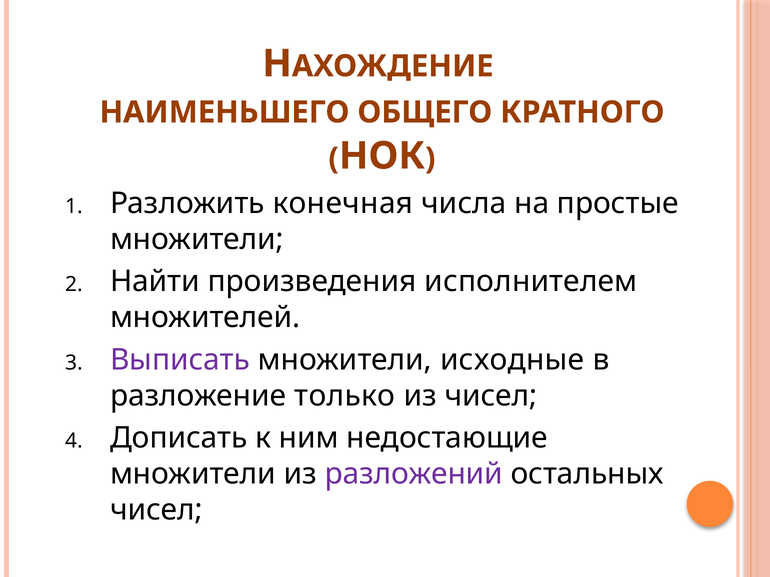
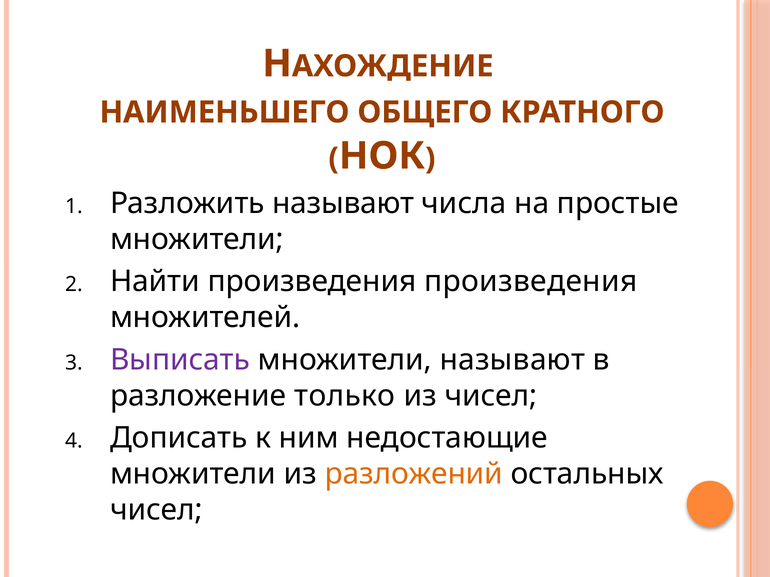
Разложить конечная: конечная -> называют (343, 203)
произведения исполнителем: исполнителем -> произведения (531, 282)
множители исходные: исходные -> называют (512, 360)
разложений colour: purple -> orange (414, 474)
